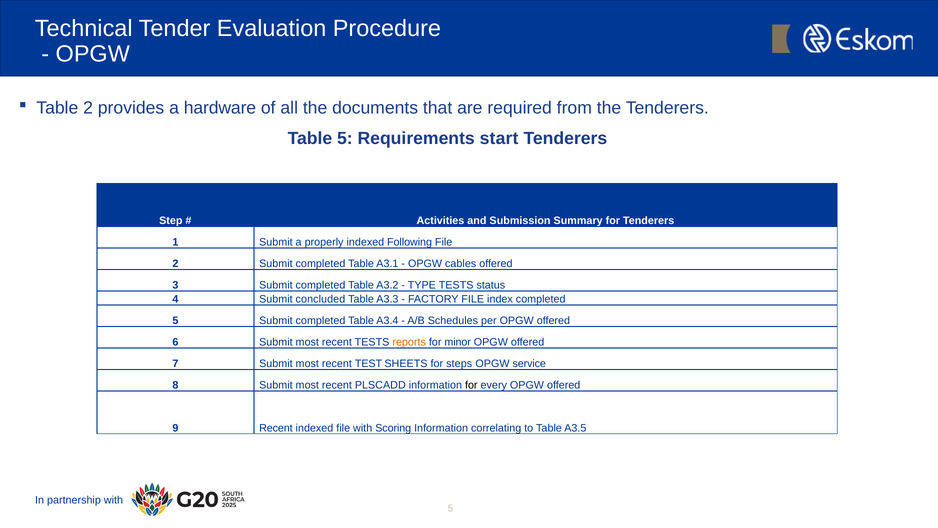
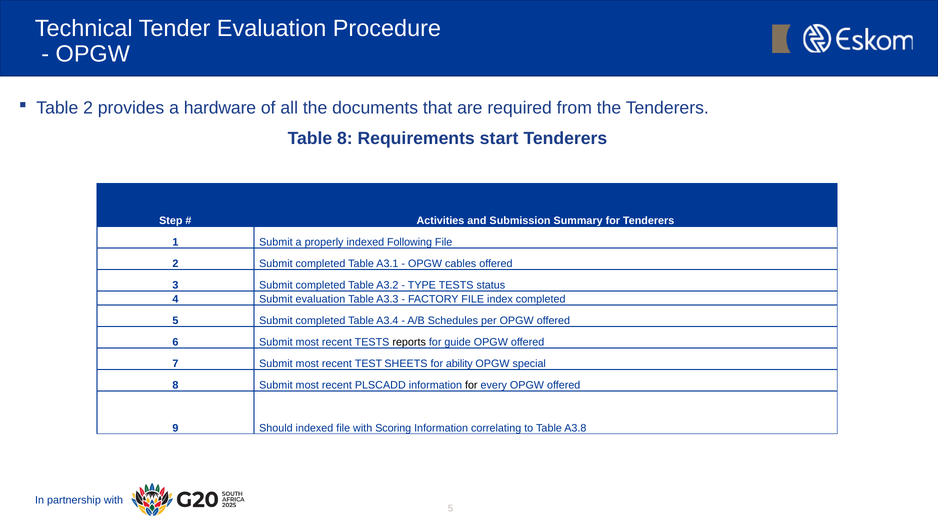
Table 5: 5 -> 8 (345, 138)
Submit concluded: concluded -> evaluation (320, 299)
reports colour: orange -> black (409, 342)
minor: minor -> guide (458, 342)
steps: steps -> ability (459, 363)
service: service -> special (529, 363)
9 Recent: Recent -> Should (276, 428)
A3.5: A3.5 -> A3.8 (575, 428)
